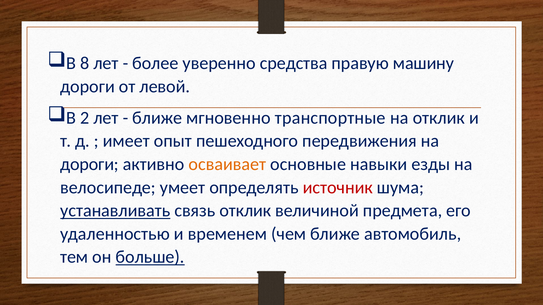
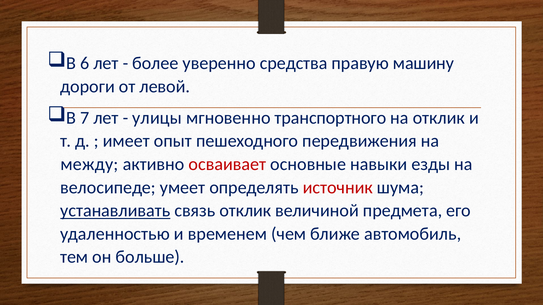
8: 8 -> 6 (85, 63)
2: 2 -> 7 (85, 118)
ближе: ближе -> улицы (157, 118)
транспортные: транспортные -> транспортного (330, 118)
дороги: дороги -> между (89, 164)
осваивает colour: orange -> red (227, 164)
больше underline: present -> none (150, 257)
